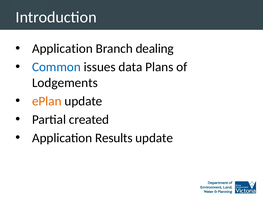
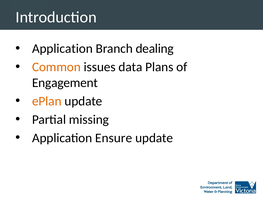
Common colour: blue -> orange (56, 67)
Lodgements: Lodgements -> Engagement (65, 83)
created: created -> missing (89, 120)
Results: Results -> Ensure (114, 138)
